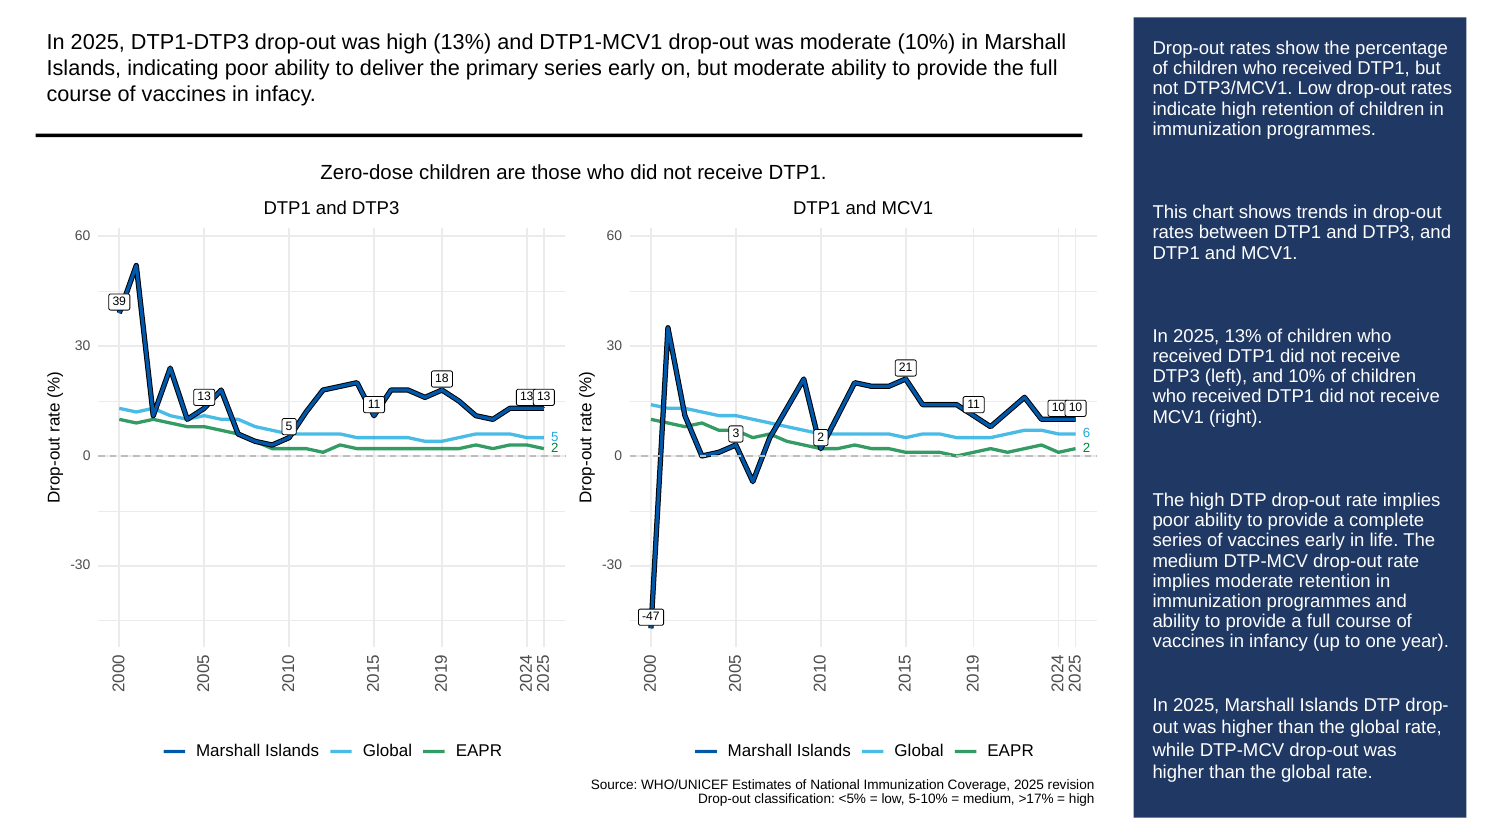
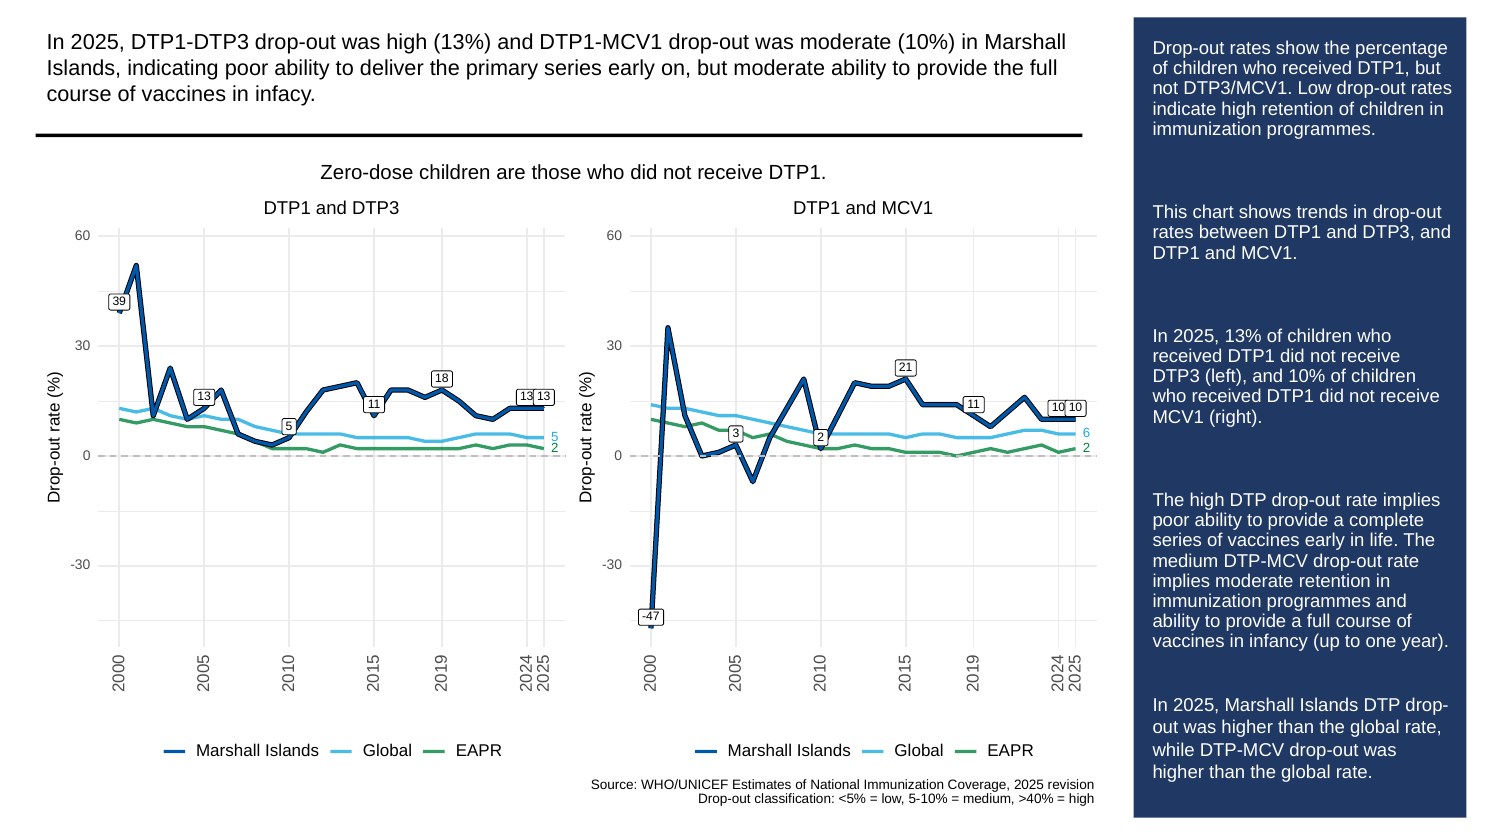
>17%: >17% -> >40% (1036, 800)
